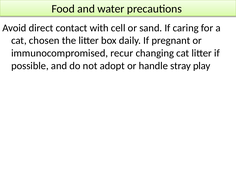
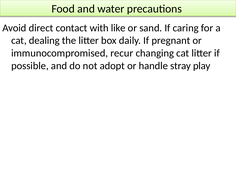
cell: cell -> like (118, 28)
chosen: chosen -> dealing (44, 41)
